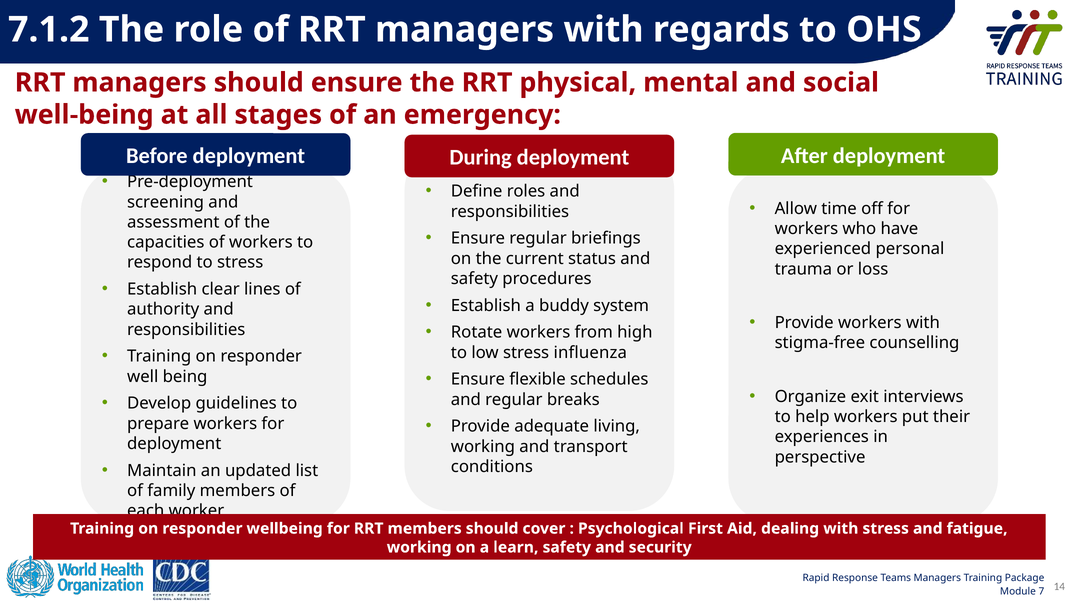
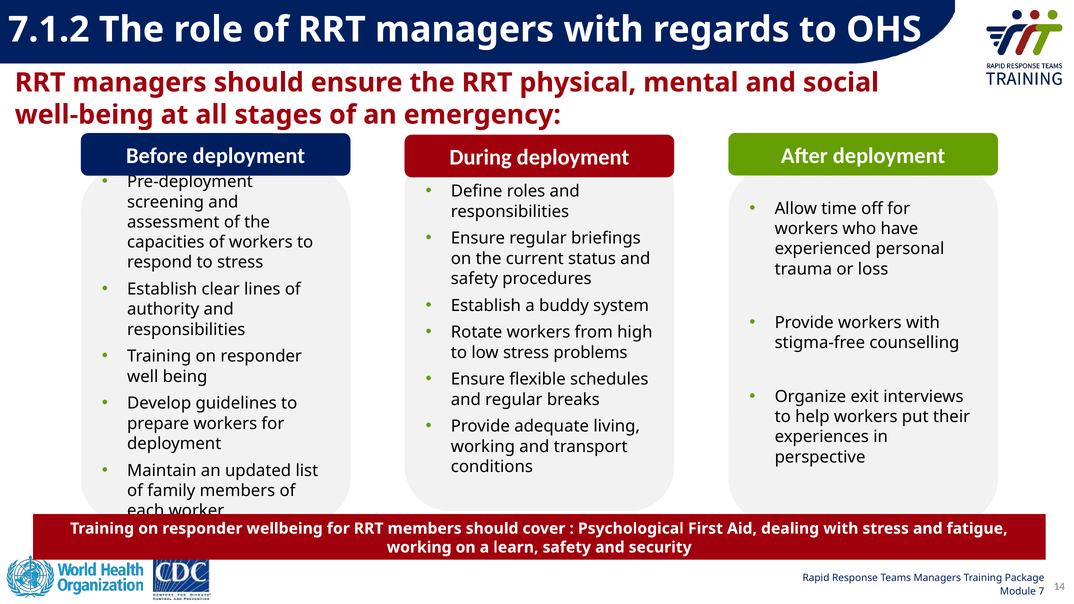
influenza: influenza -> problems (590, 353)
